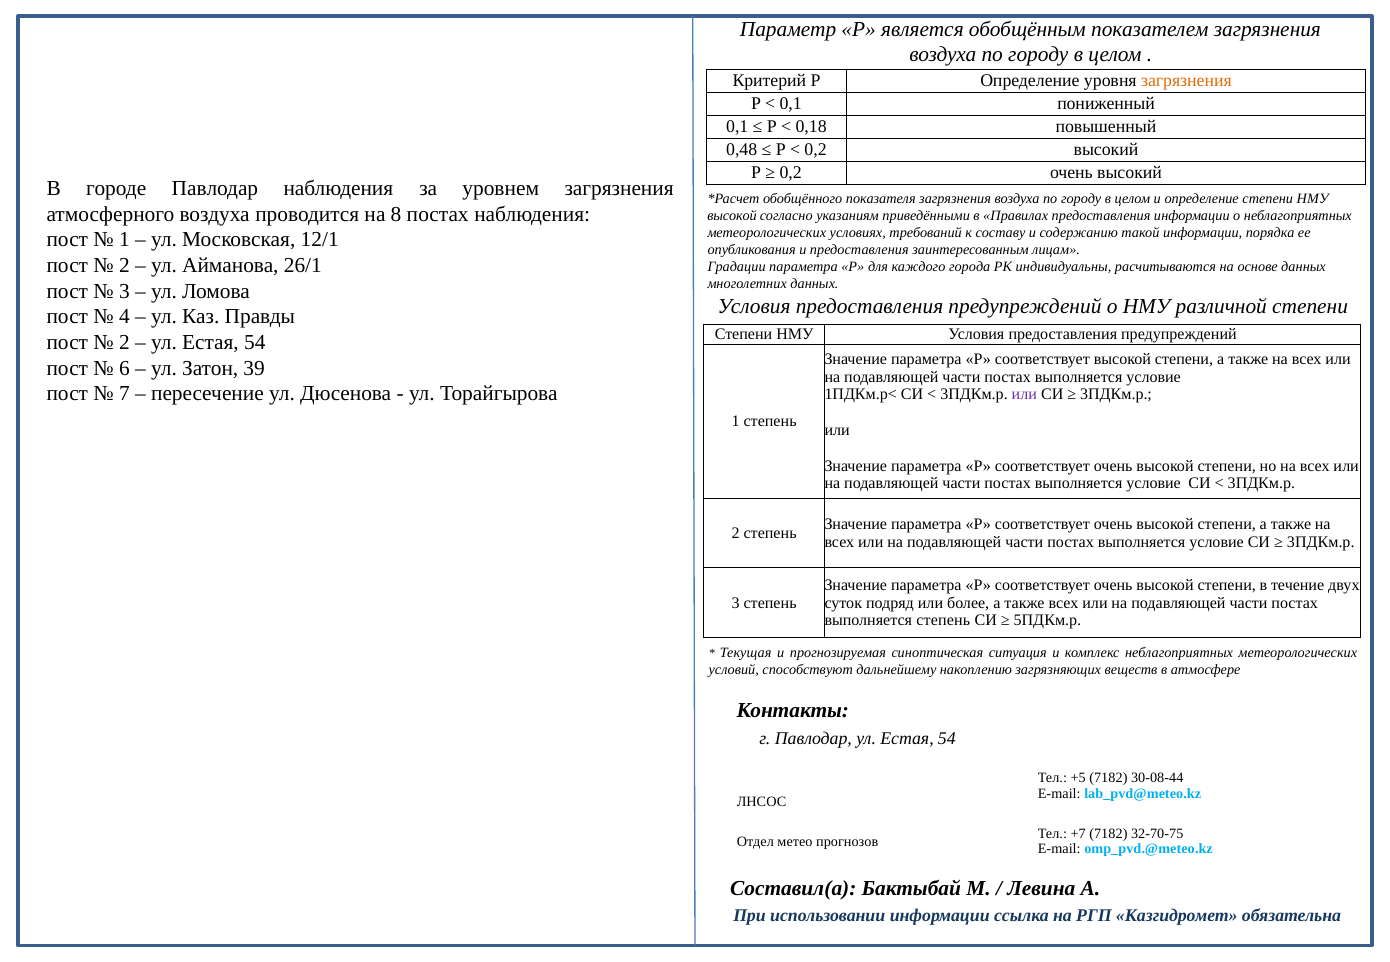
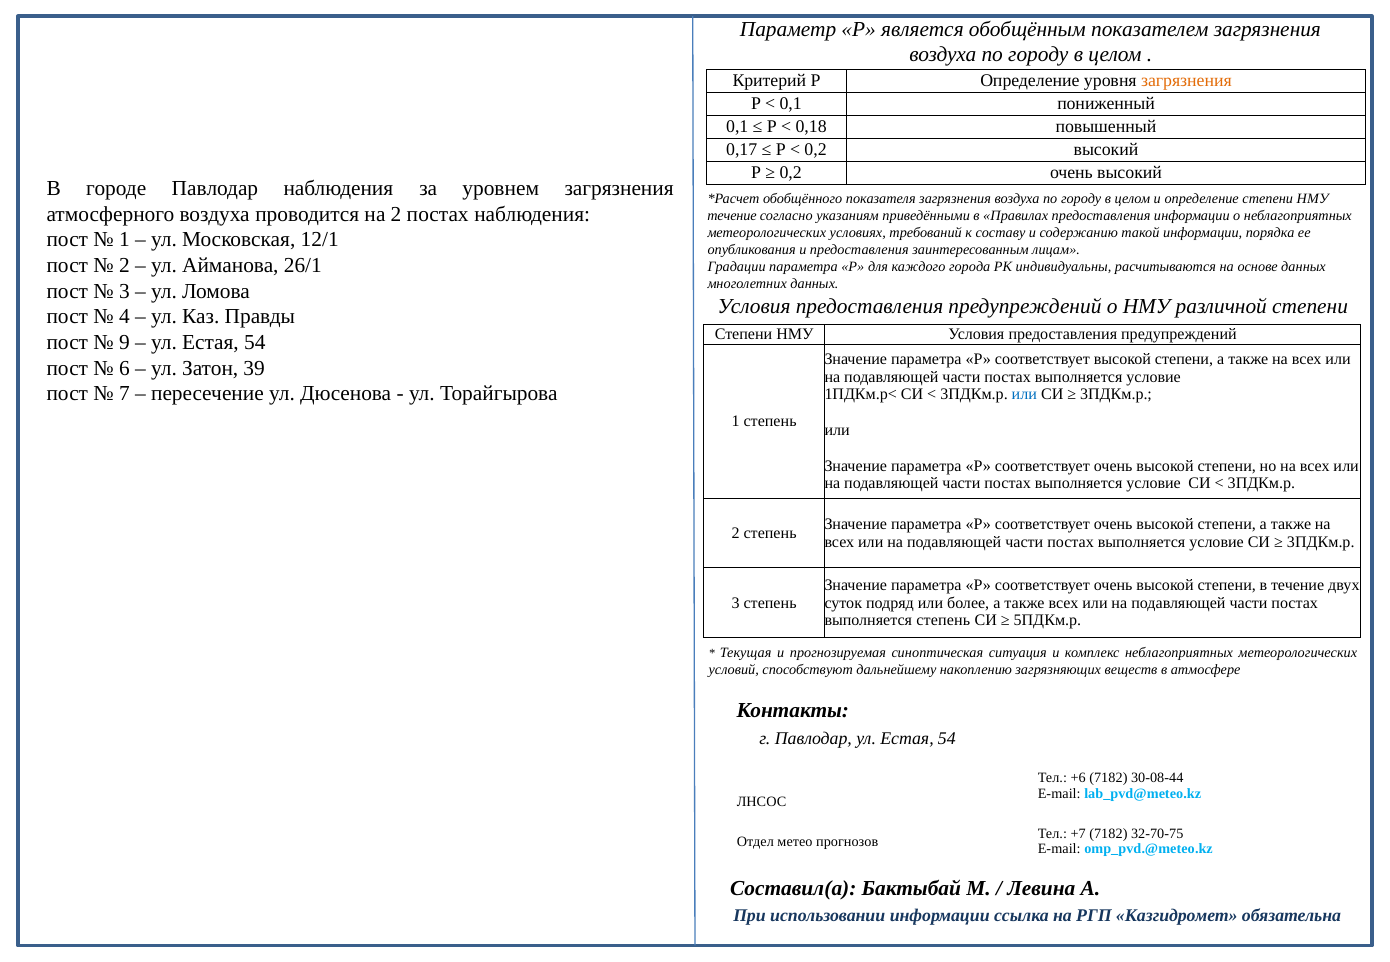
0,48: 0,48 -> 0,17 (742, 150)
на 8: 8 -> 2 (396, 214)
высокой: высокой -> течение (732, 215)
2: 2 -> 9 (124, 342)
или colour: purple -> blue (1024, 395)
+5: +5 -> +6 (1078, 778)
